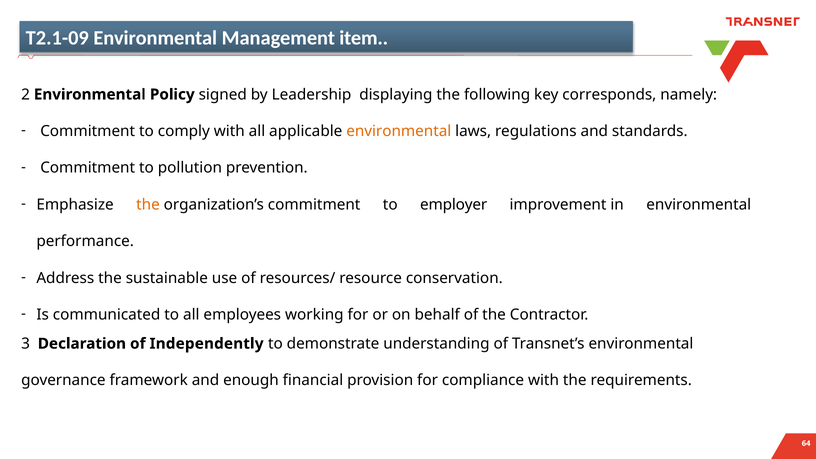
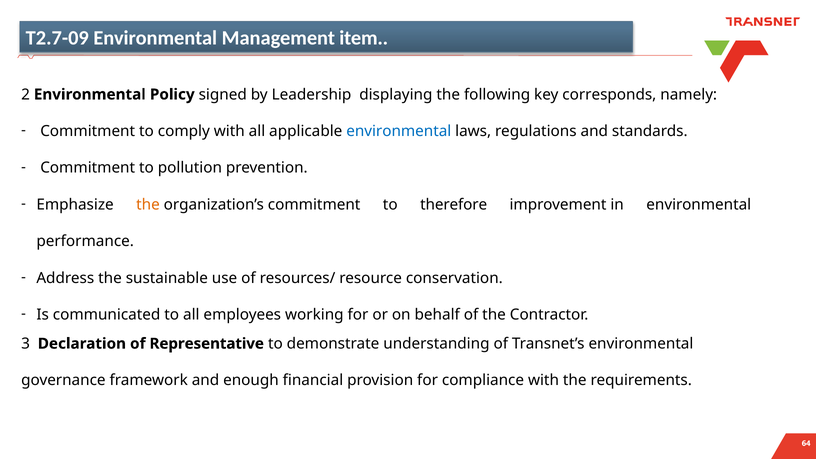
T2.1-09: T2.1-09 -> T2.7-09 (57, 38)
environmental colour: orange -> blue (399, 131)
employer: employer -> therefore (454, 205)
Independently: Independently -> Representative (207, 344)
